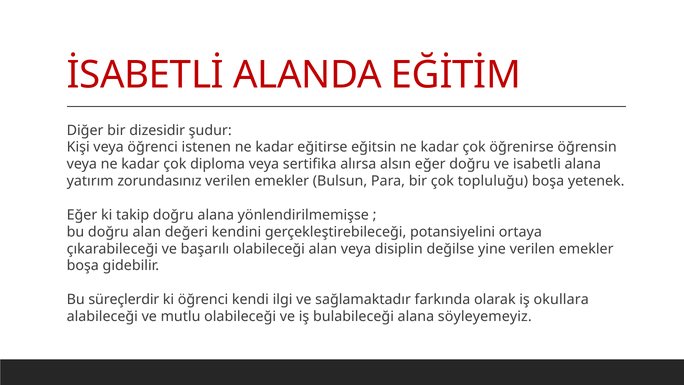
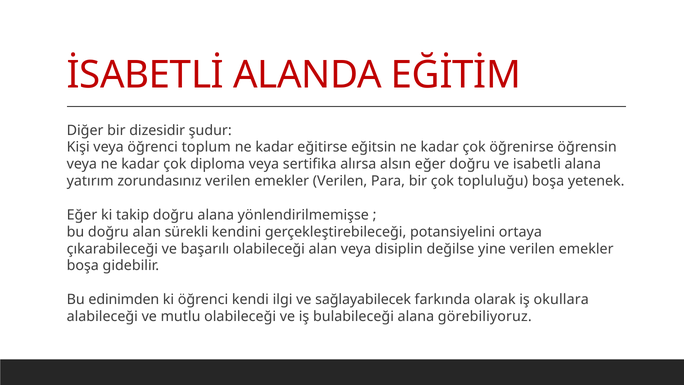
istenen: istenen -> toplum (206, 147)
emekler Bulsun: Bulsun -> Verilen (340, 181)
değeri: değeri -> sürekli (186, 232)
süreçlerdir: süreçlerdir -> edinimden (124, 299)
sağlamaktadır: sağlamaktadır -> sağlayabilecek (363, 299)
söyleyemeyiz: söyleyemeyiz -> görebiliyoruz (485, 316)
